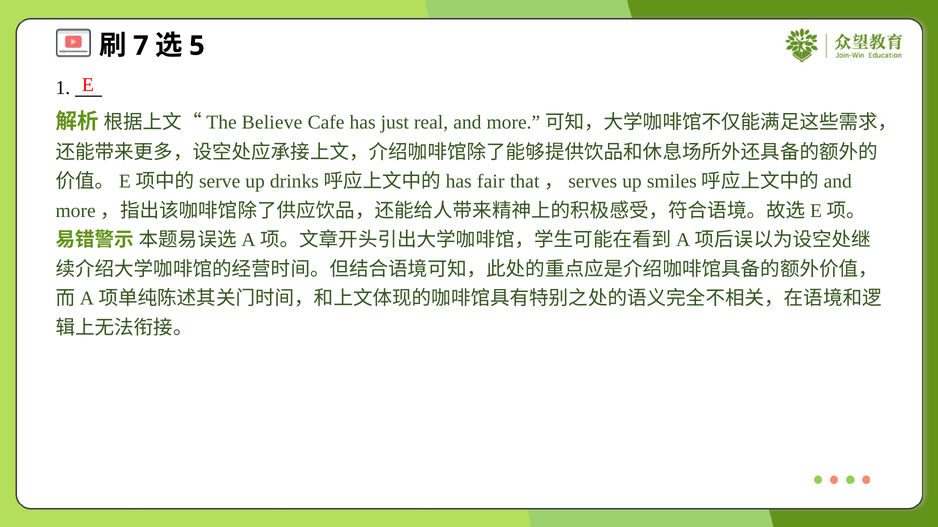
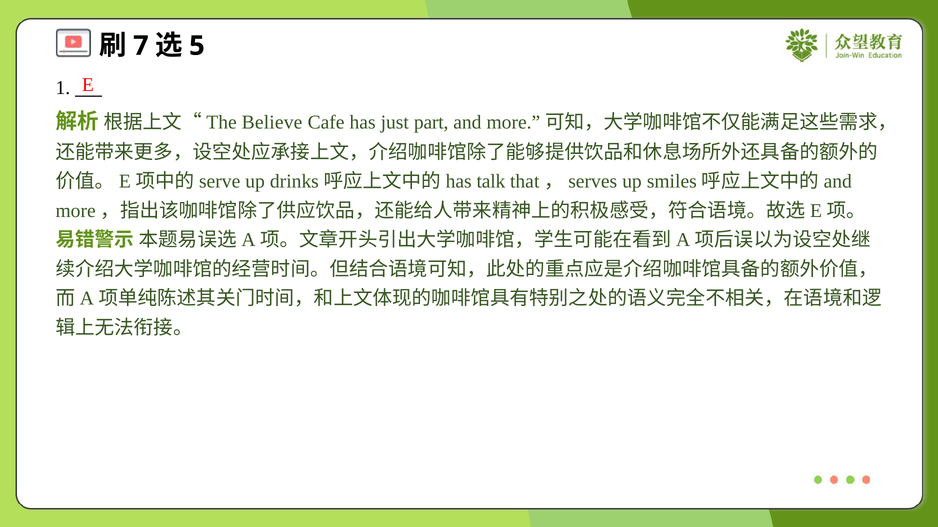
real: real -> part (431, 123)
fair: fair -> talk (491, 182)
